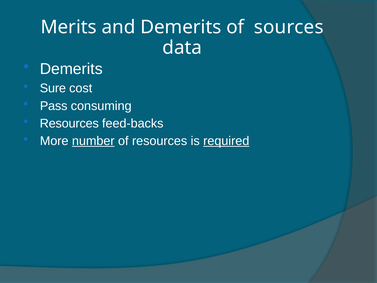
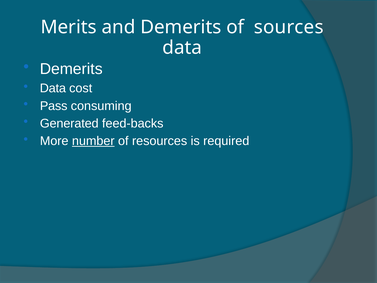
Sure: Sure -> Data (53, 88)
Resources: Resources -> Generated (69, 123)
required underline: present -> none (226, 141)
